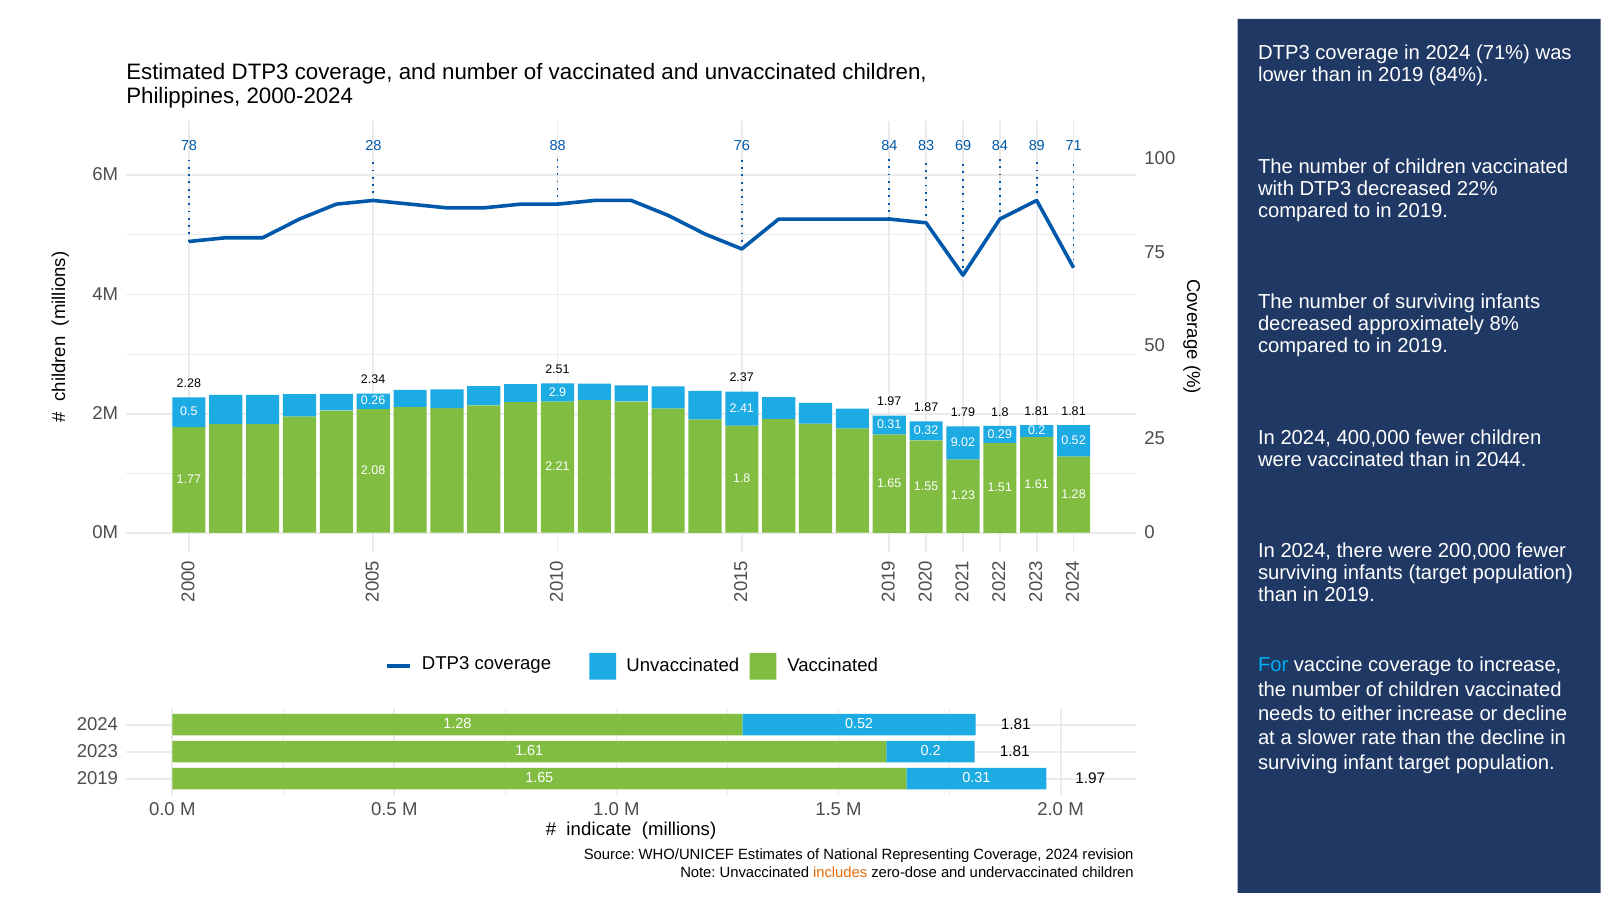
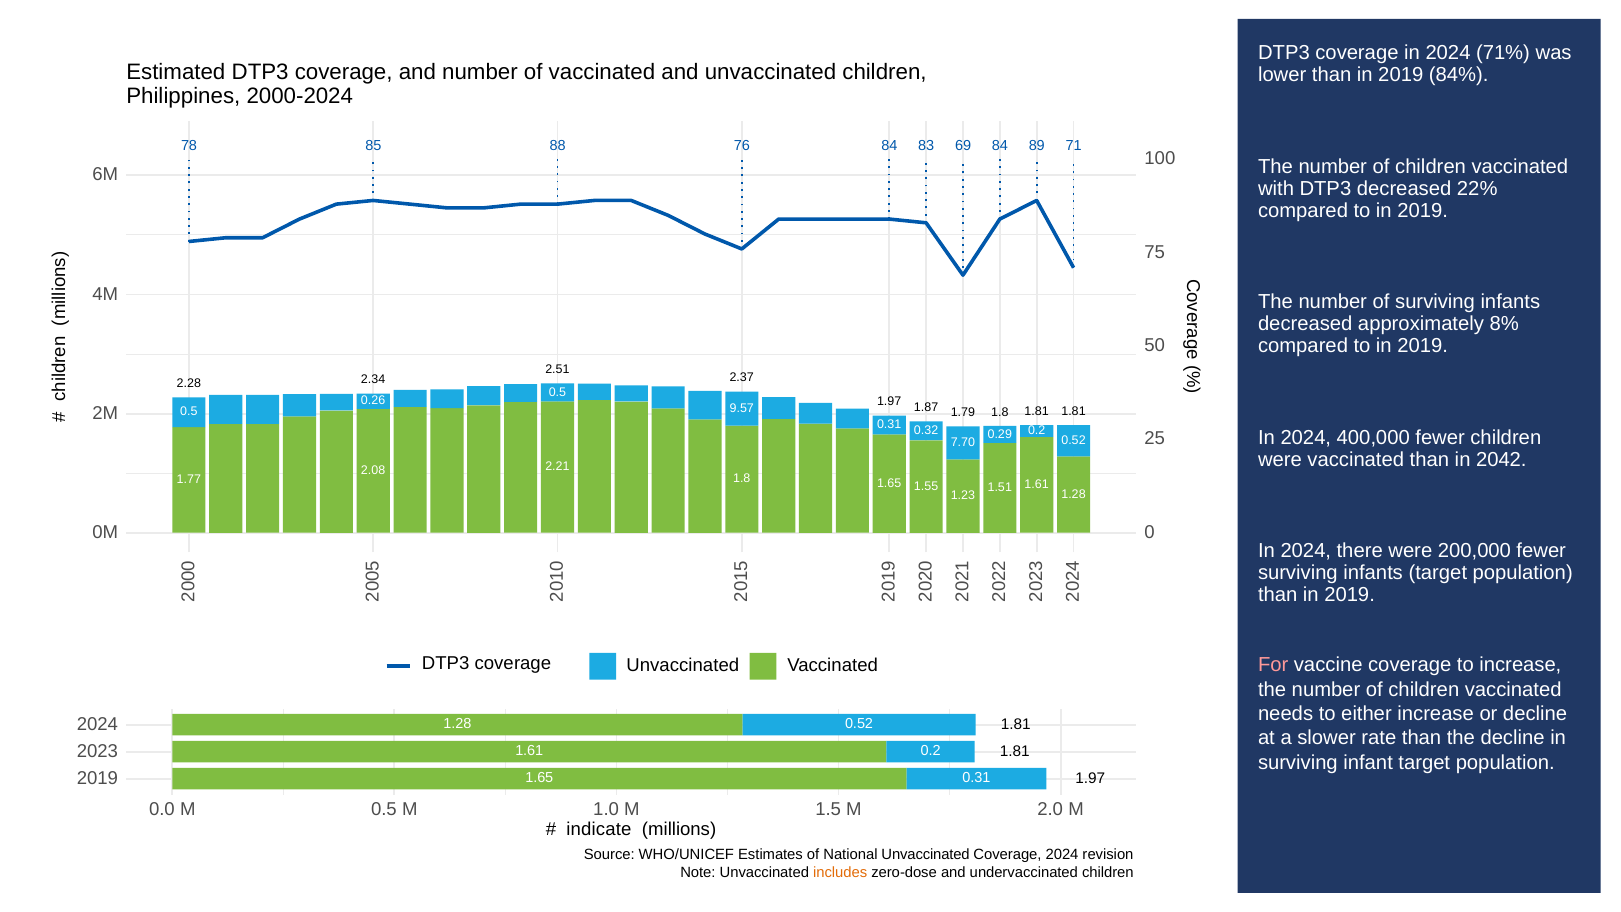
28: 28 -> 85 (373, 146)
2.9: 2.9 -> 0.5 (557, 392)
2.41: 2.41 -> 9.57 (742, 408)
9.02: 9.02 -> 7.70 (963, 442)
2044: 2044 -> 2042 (1501, 459)
For colour: light blue -> pink (1273, 665)
National Representing: Representing -> Unvaccinated (926, 854)
